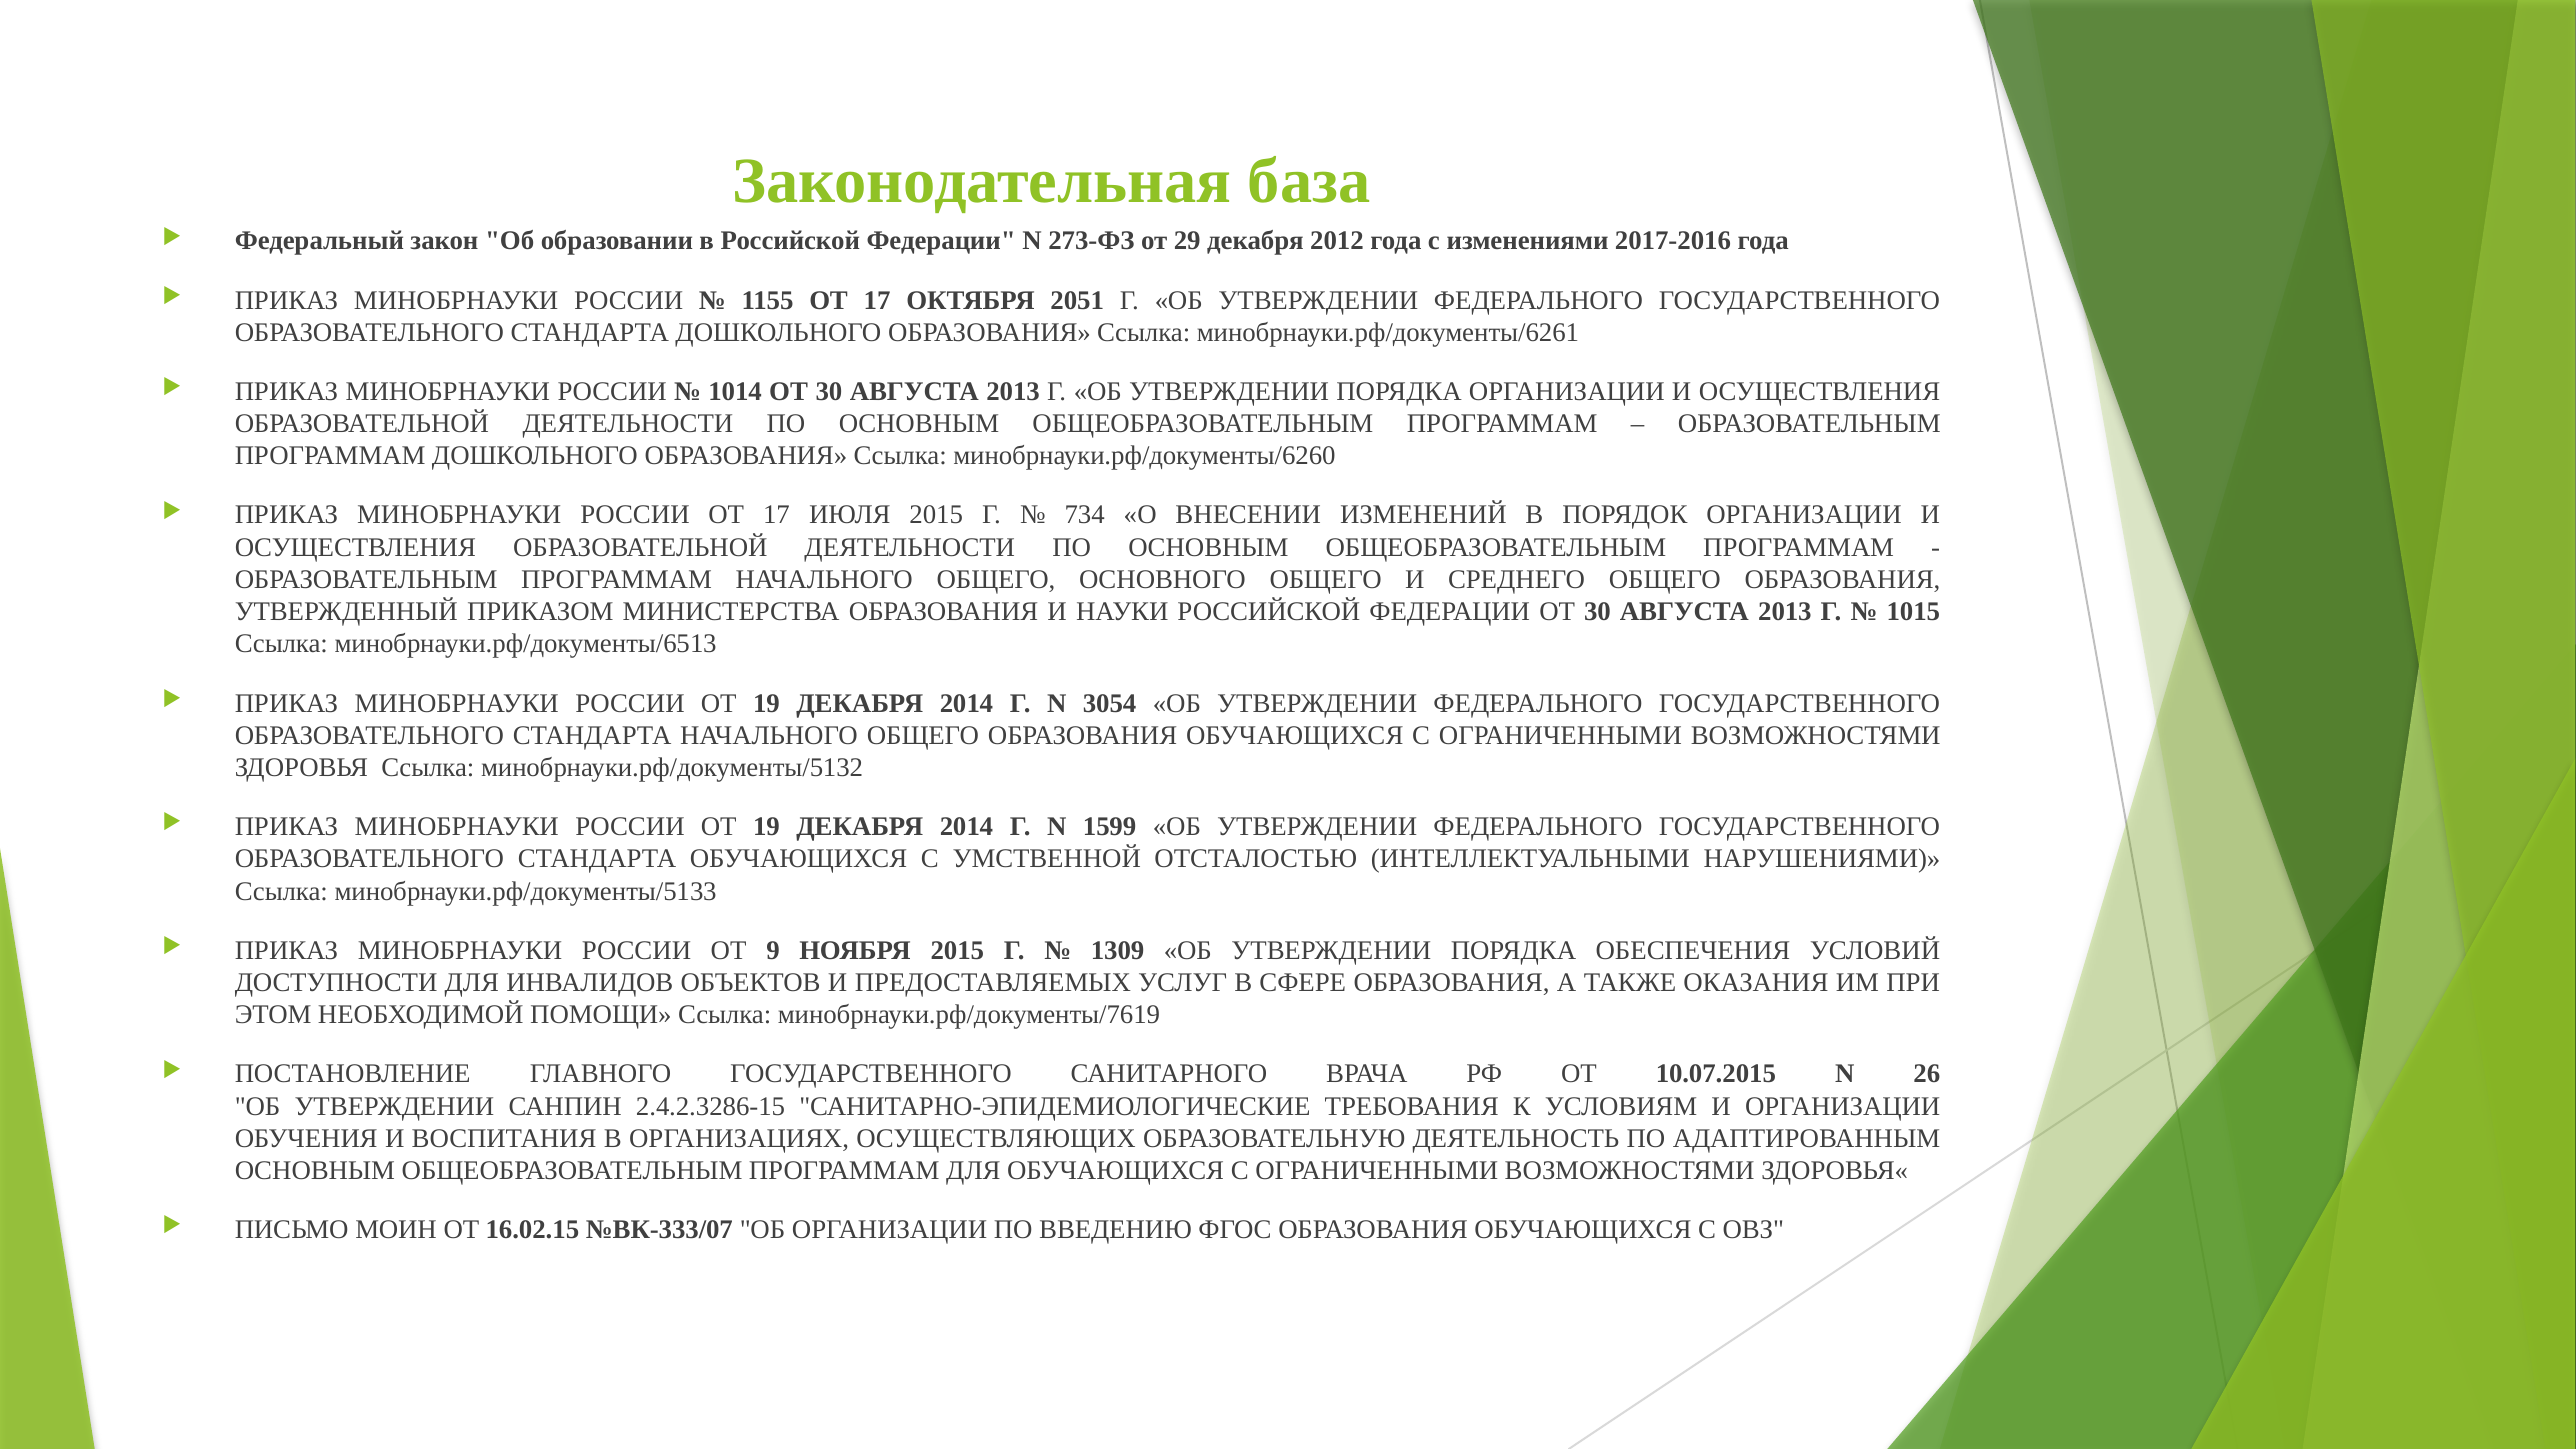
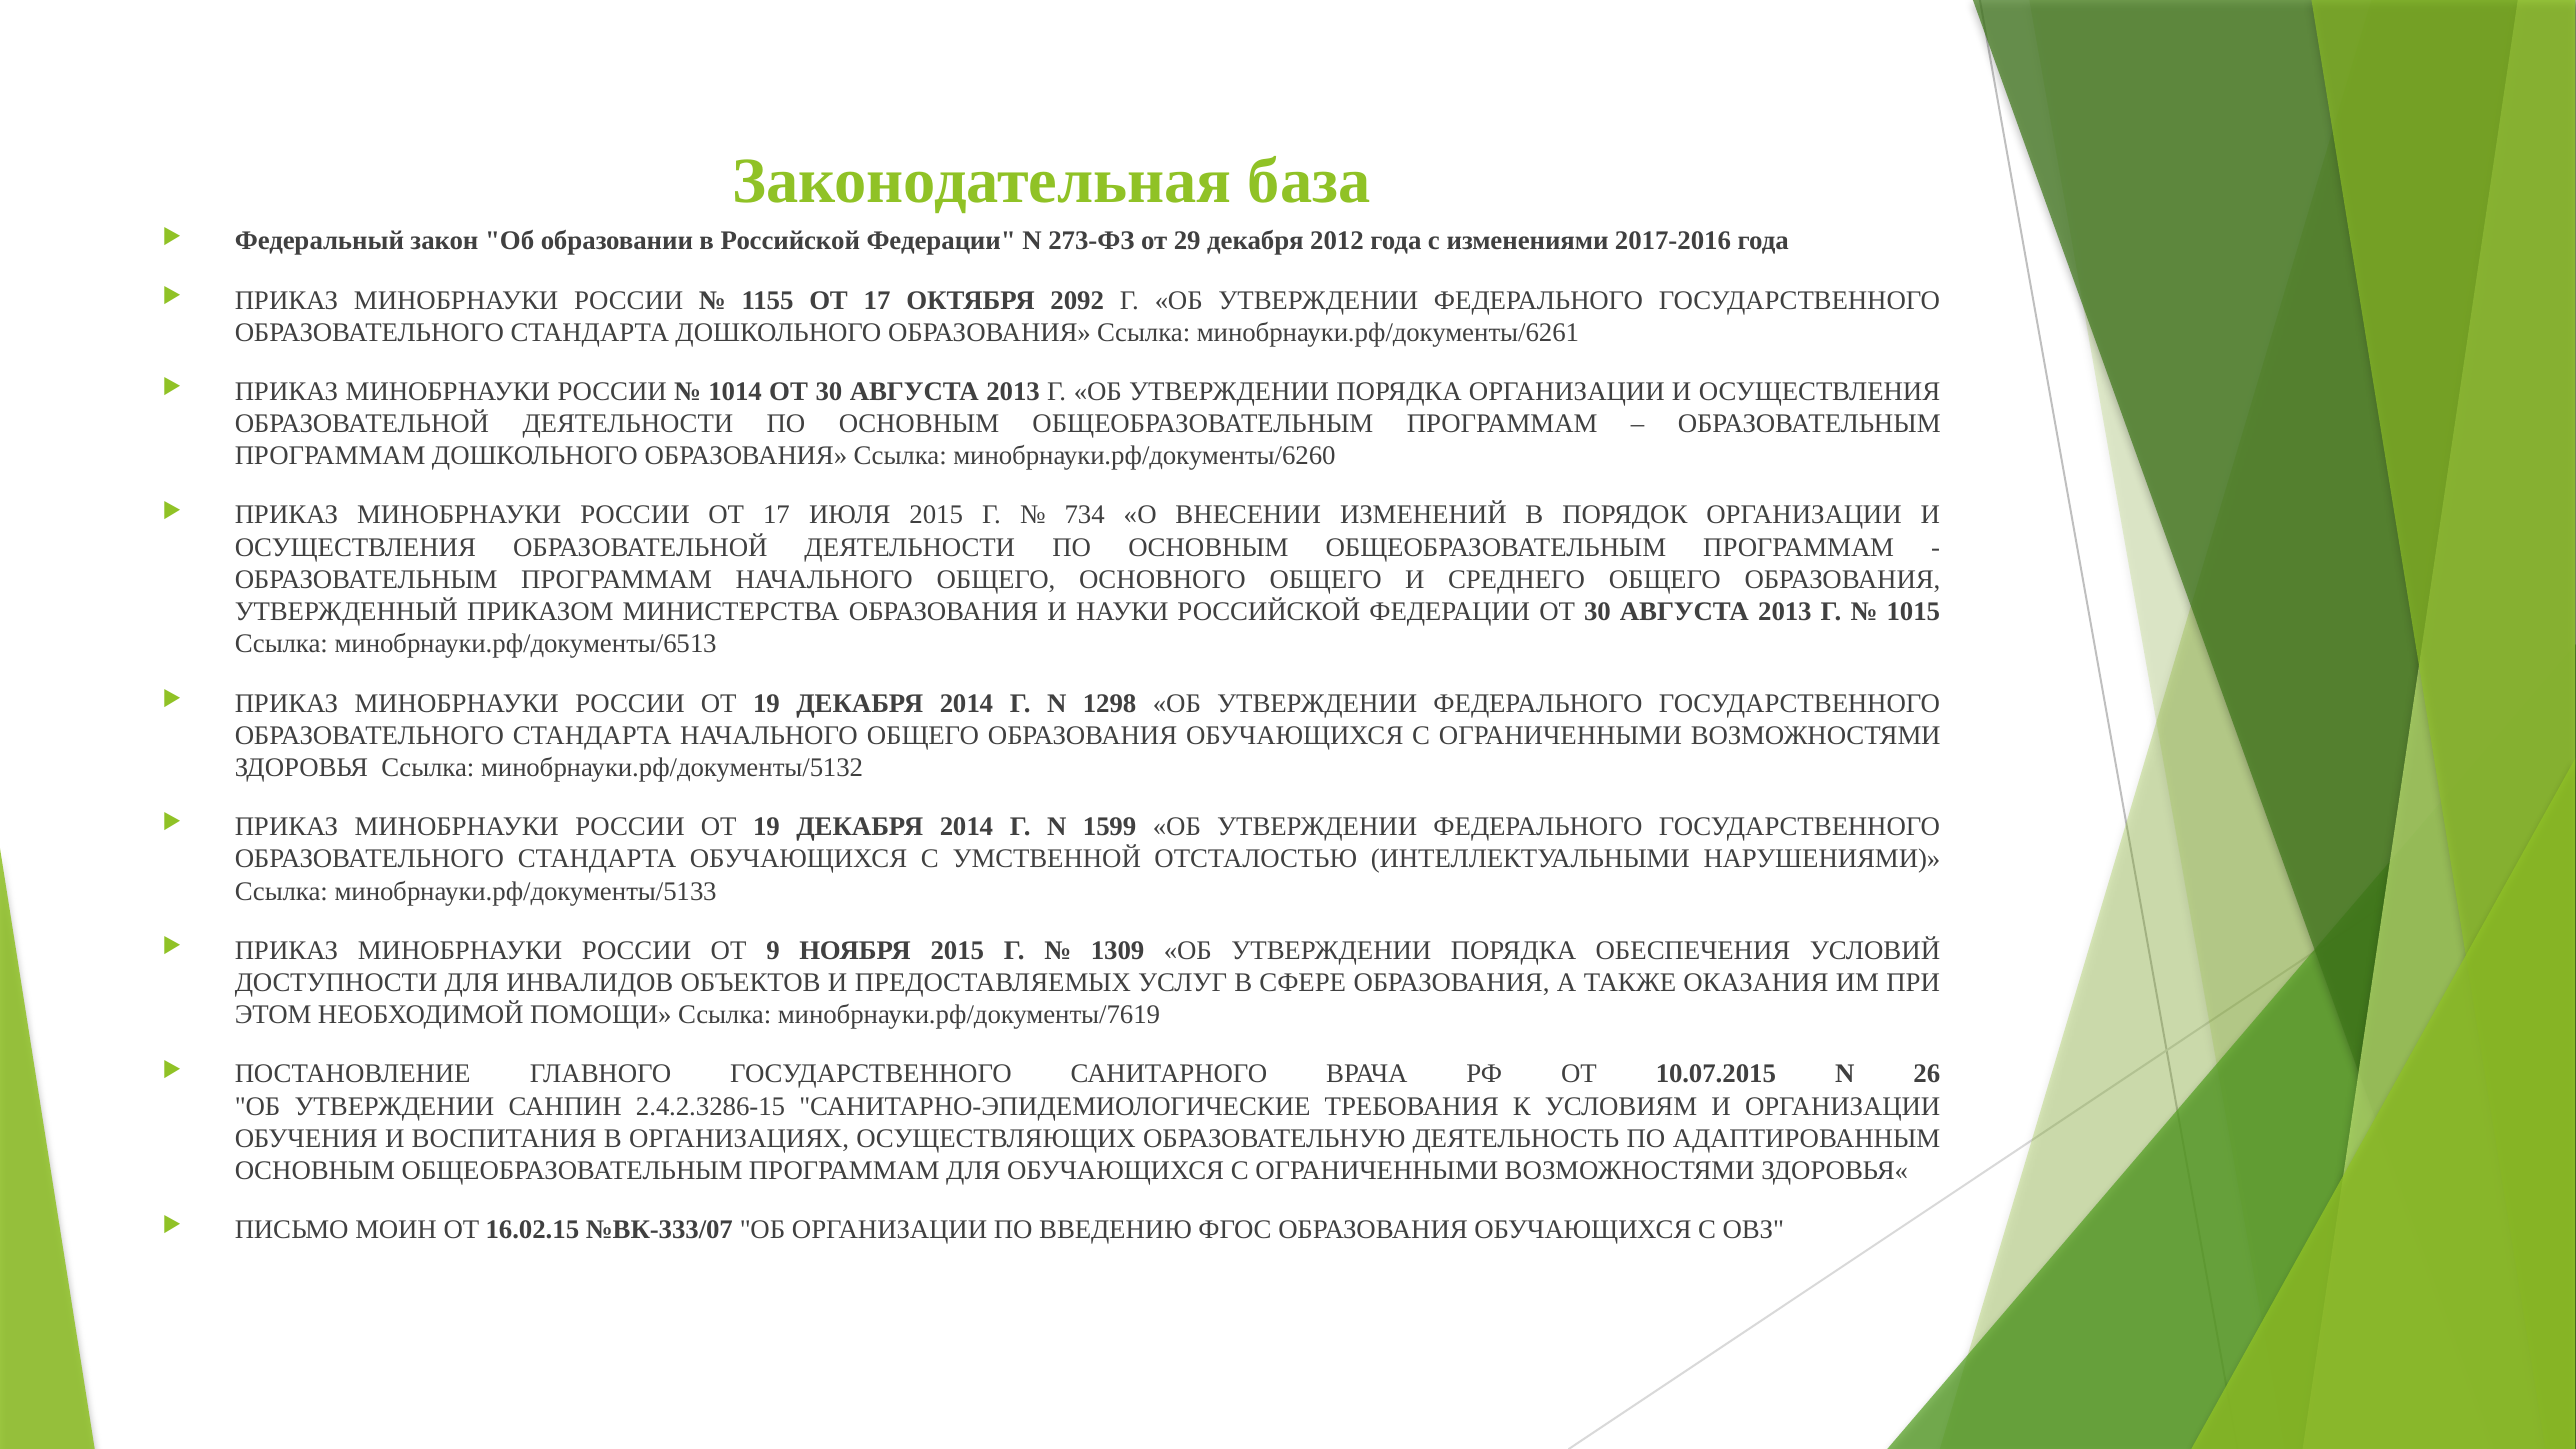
2051: 2051 -> 2092 (1077, 300)
3054: 3054 -> 1298 (1110, 703)
